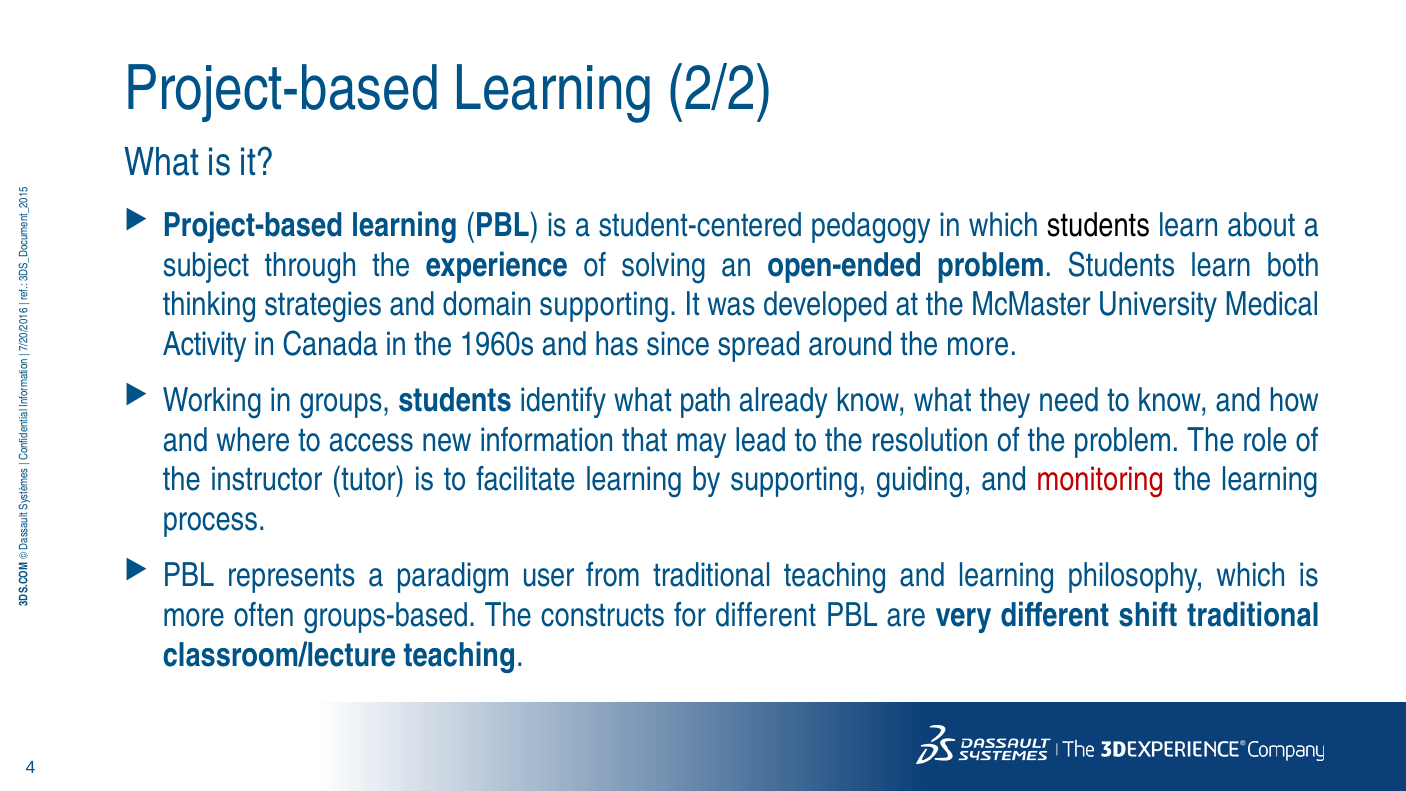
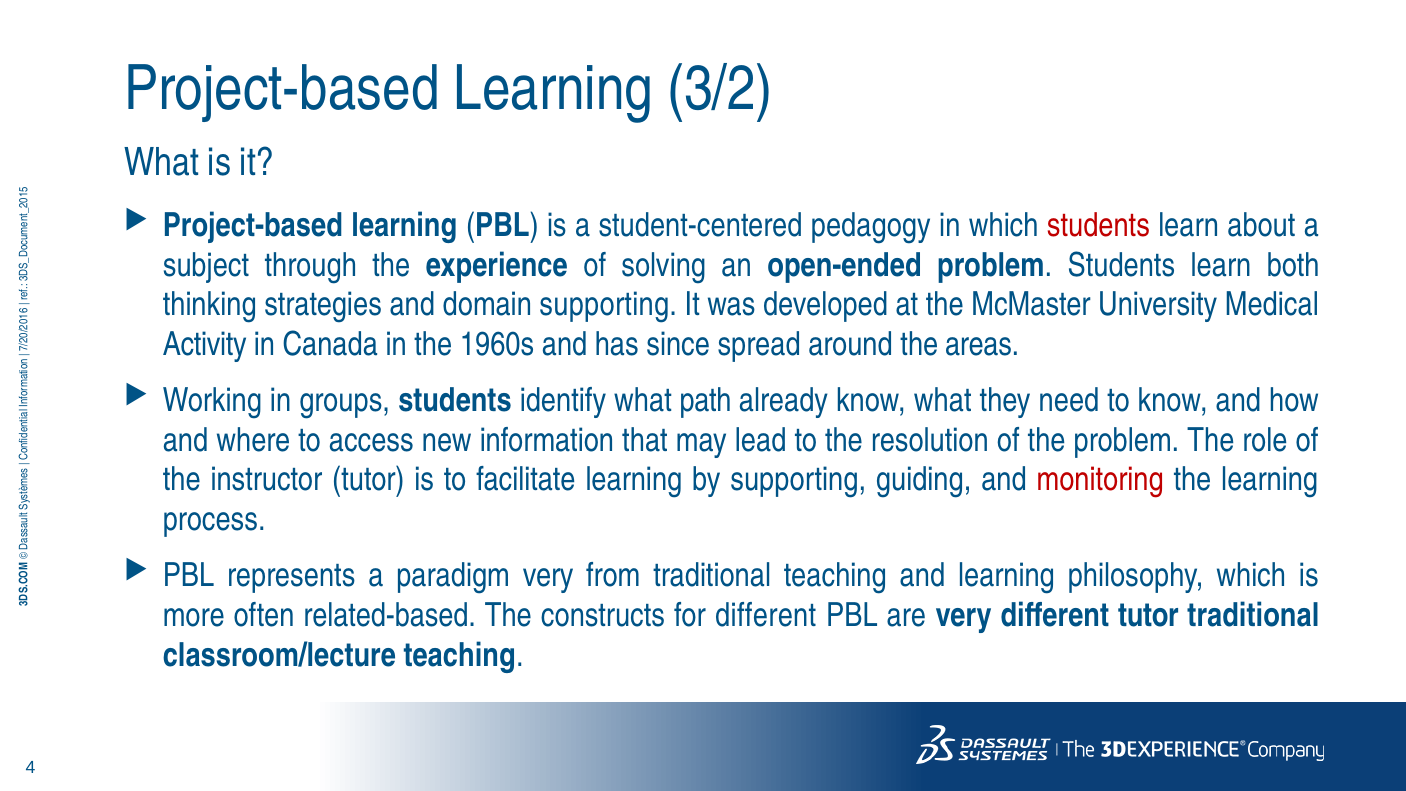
2/2: 2/2 -> 3/2 (720, 89)
students colour: black -> red (1098, 225)
the more: more -> areas (982, 345)
paradigm user: user -> very (548, 575)
groups-based: groups-based -> related-based (390, 615)
different shift: shift -> tutor (1148, 615)
